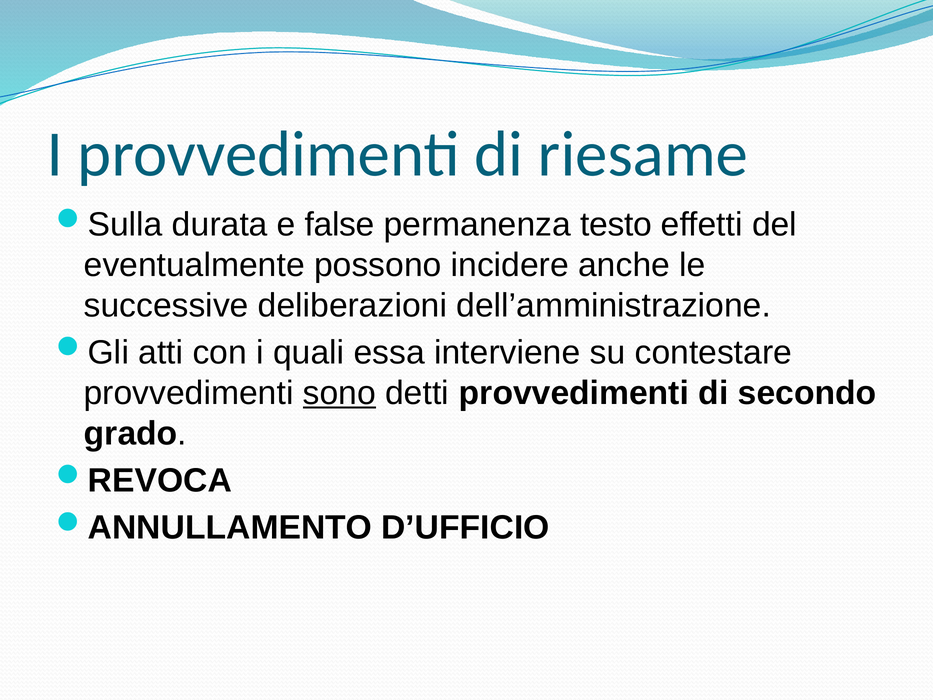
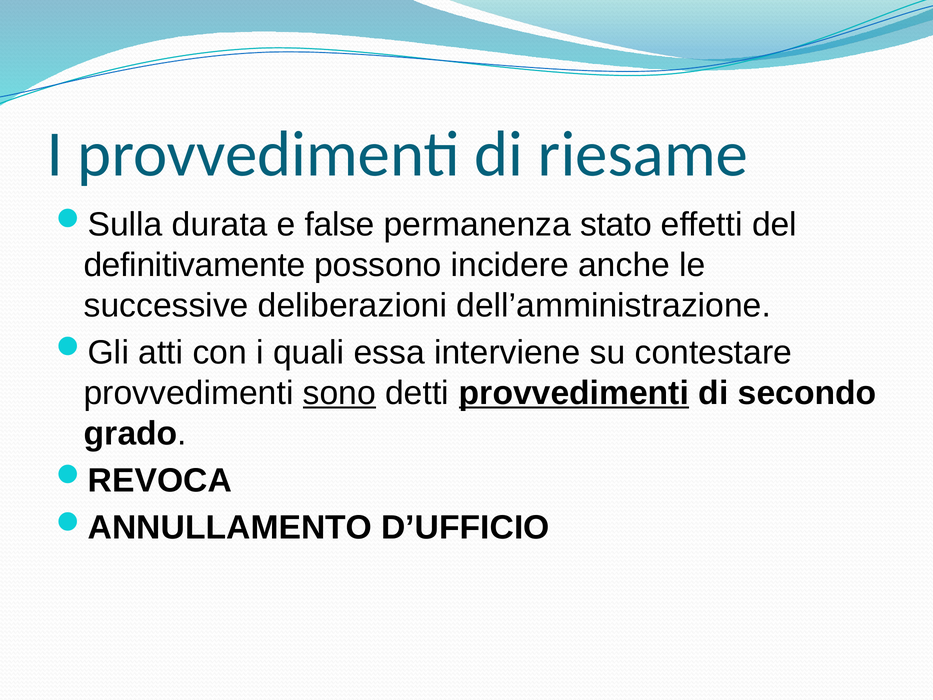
testo: testo -> stato (616, 225)
eventualmente: eventualmente -> definitivamente (194, 265)
provvedimenti underline: none -> present (574, 393)
